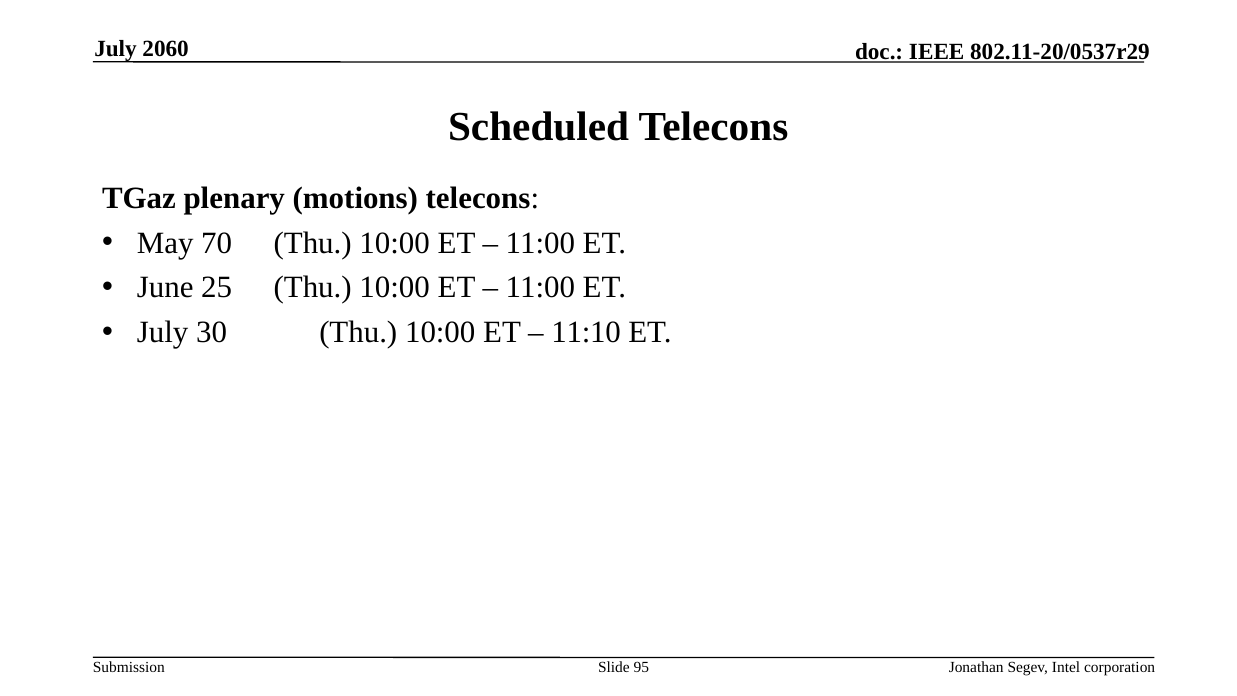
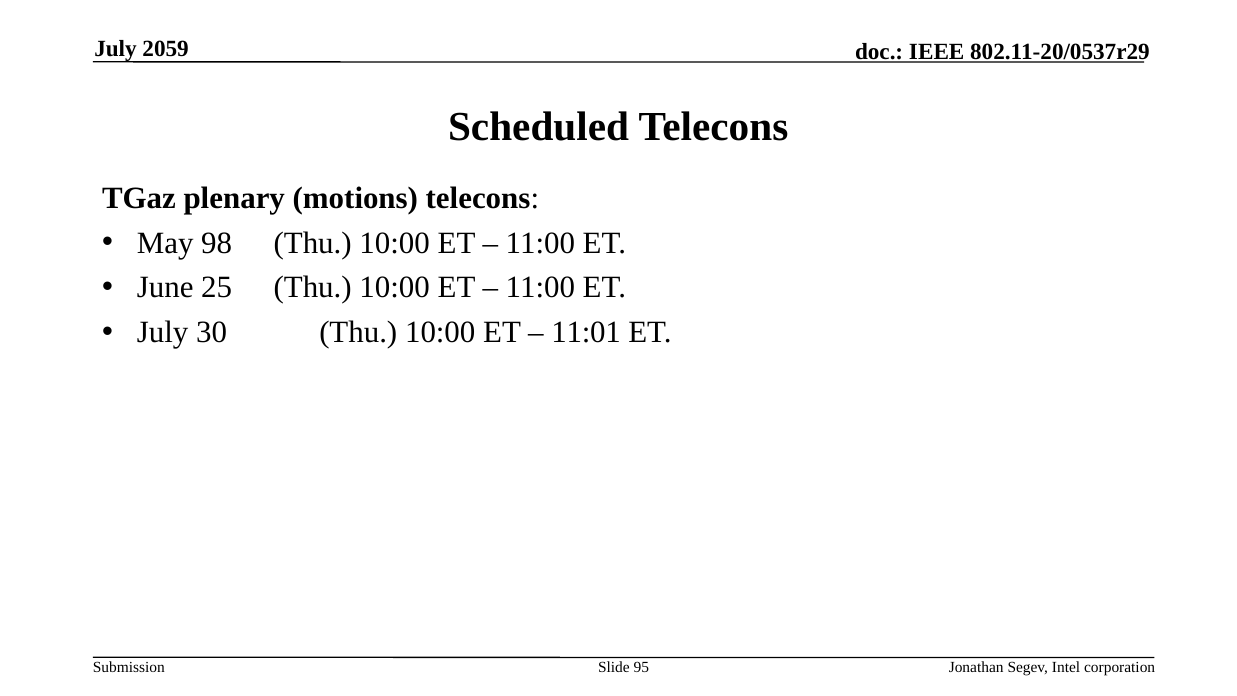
2060: 2060 -> 2059 (166, 49)
70: 70 -> 98 (217, 243)
11:10: 11:10 -> 11:01 (586, 333)
